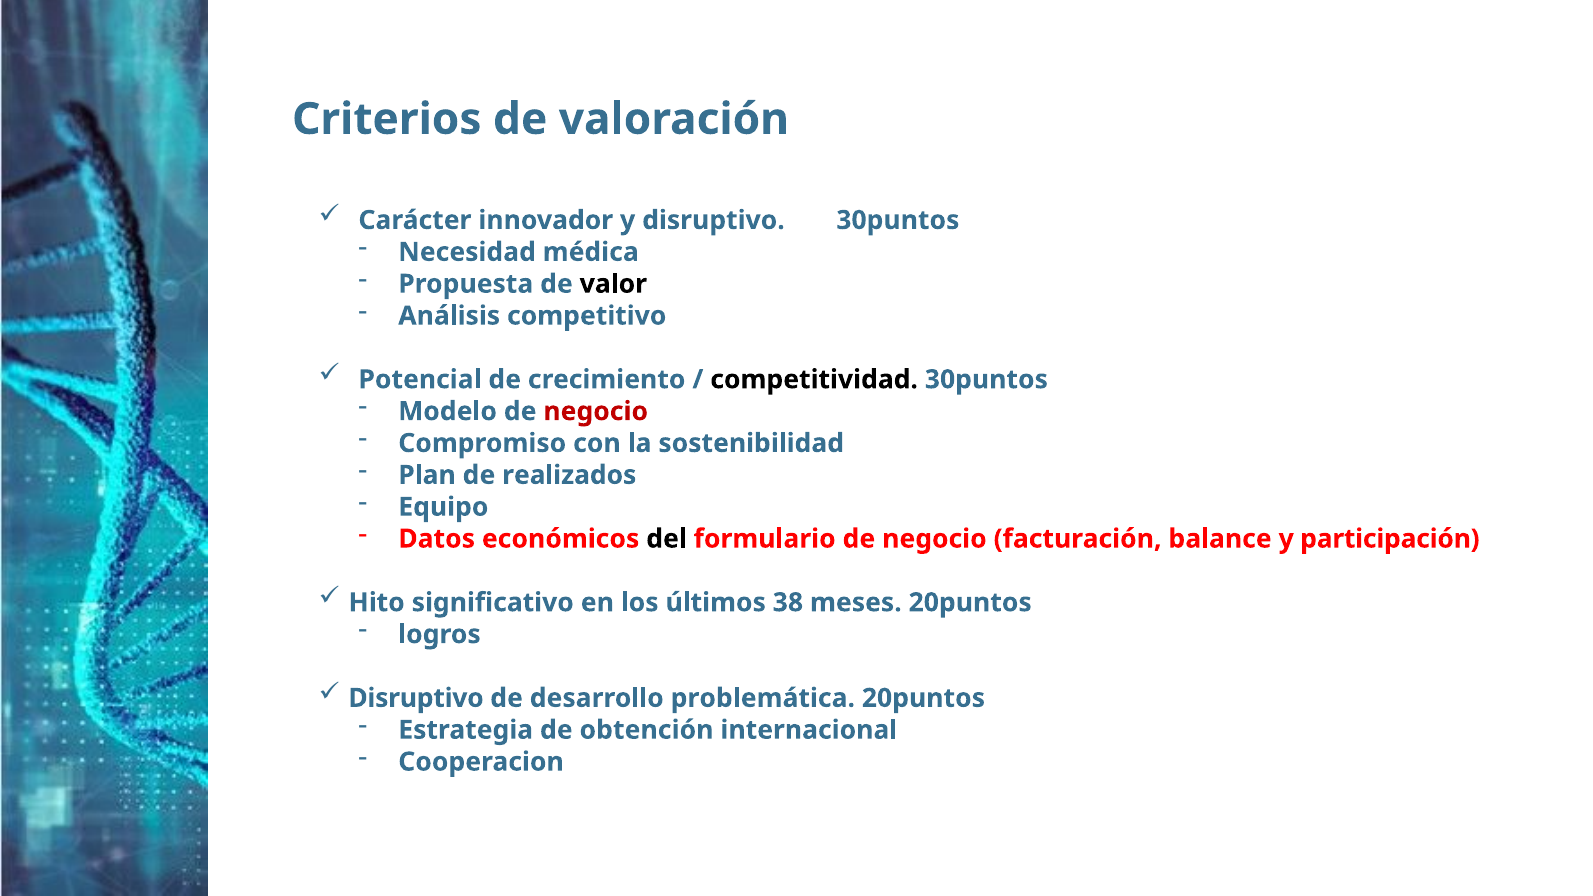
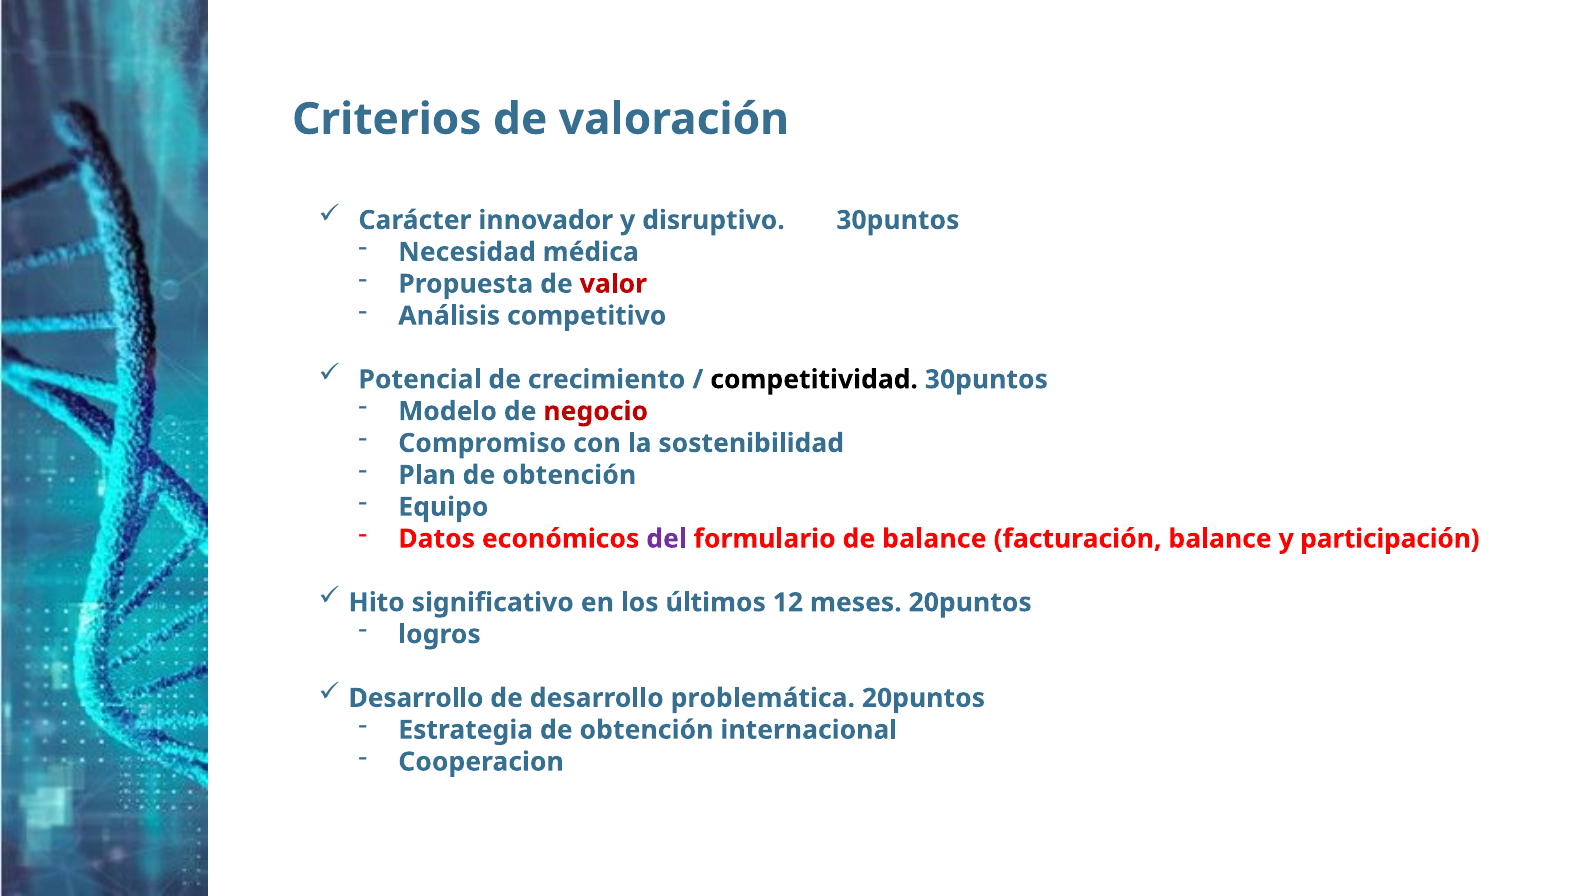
valor colour: black -> red (613, 284)
Plan de realizados: realizados -> obtención (569, 475)
del colour: black -> purple (666, 539)
formulario de negocio: negocio -> balance (934, 539)
38: 38 -> 12 (788, 603)
Disruptivo: Disruptivo -> Desarrollo (416, 698)
